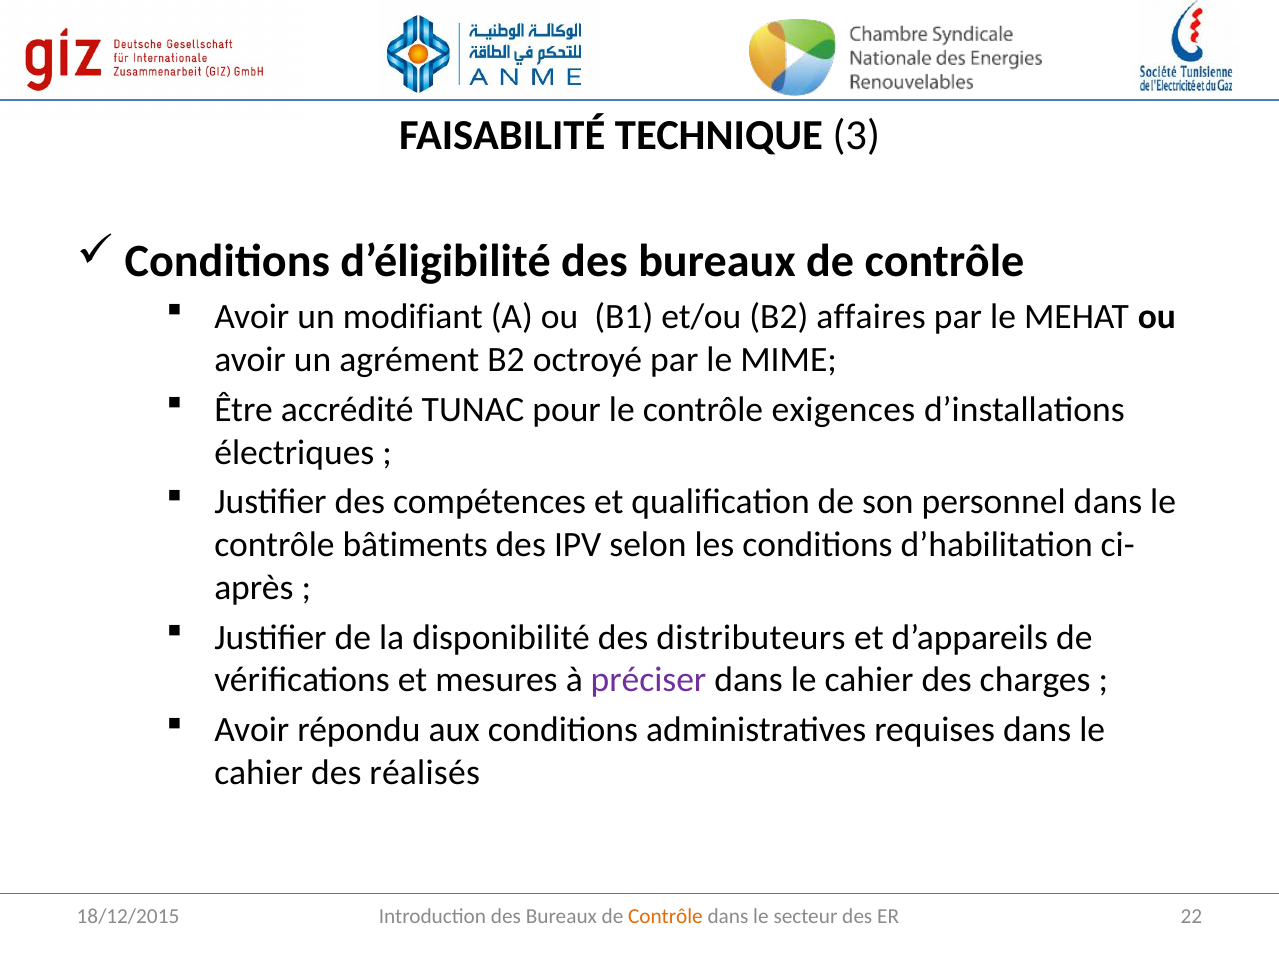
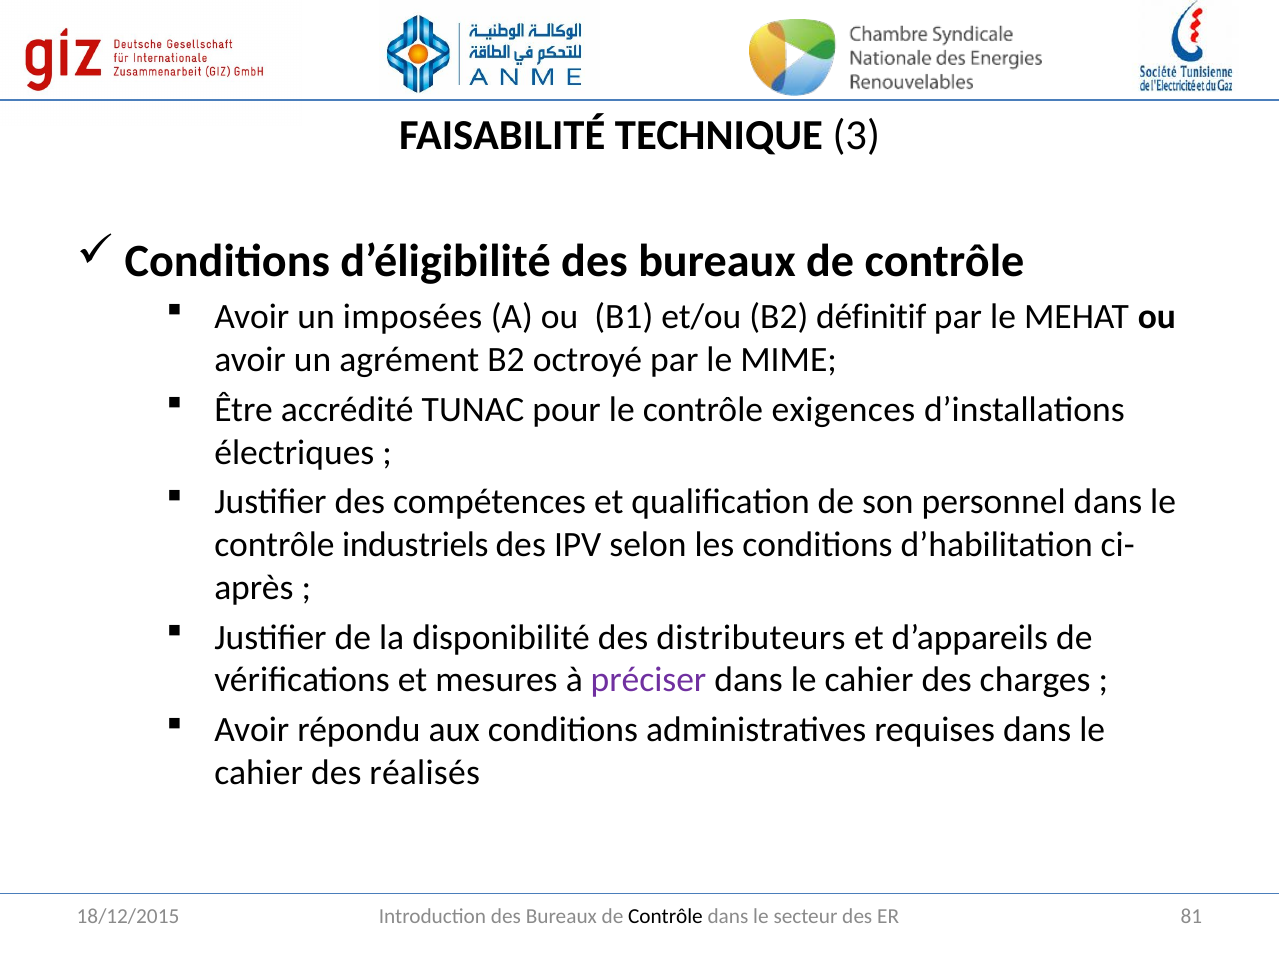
modifiant: modifiant -> imposées (413, 317)
affaires: affaires -> définitif (871, 317)
bâtiments: bâtiments -> industriels (415, 544)
Contrôle colour: orange -> black (665, 916)
22: 22 -> 81 (1191, 916)
